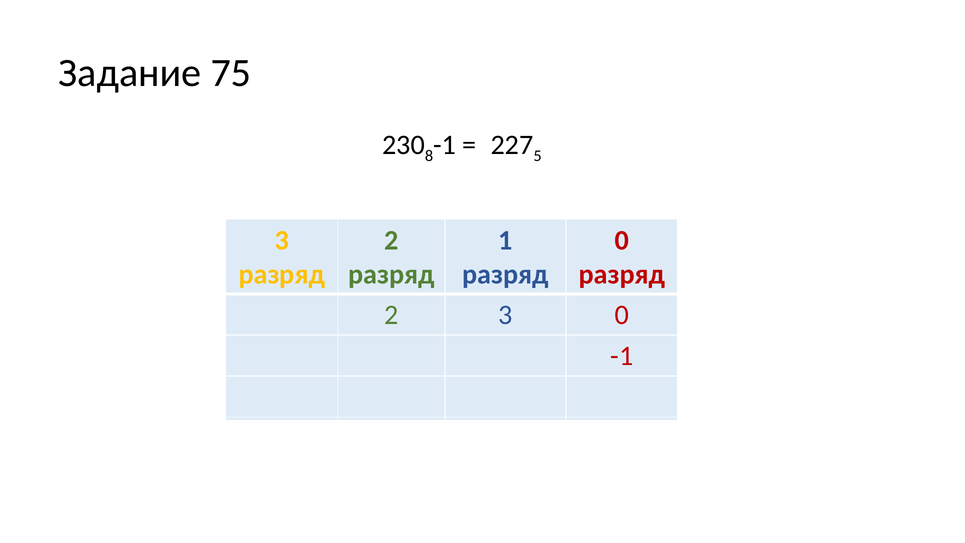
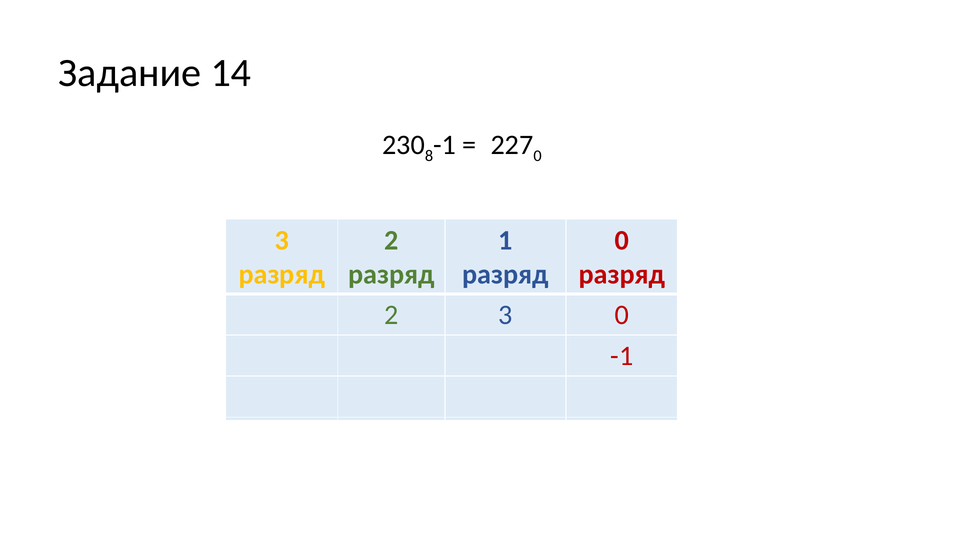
75: 75 -> 14 (231, 73)
5: 5 -> 0 (538, 156)
